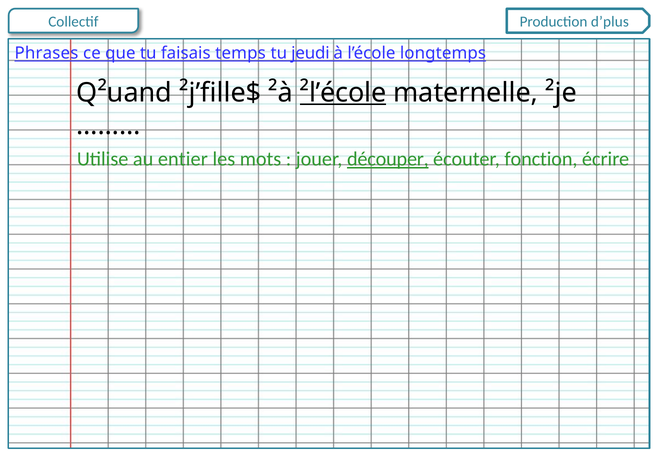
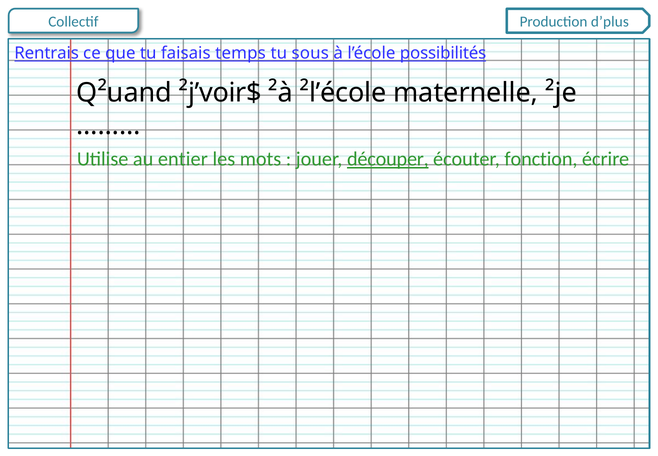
Phrases: Phrases -> Rentrais (47, 53)
jeudi: jeudi -> sous (310, 53)
longtemps: longtemps -> possibilités (443, 53)
²j’fille$: ²j’fille$ -> ²j’voir$ (220, 93)
²l’école underline: present -> none (343, 93)
